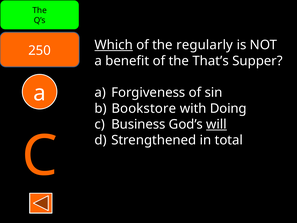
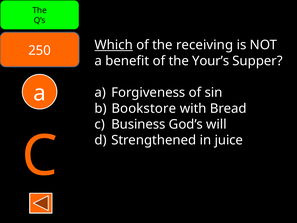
regularly: regularly -> receiving (205, 45)
That’s: That’s -> Your’s (211, 61)
Doing: Doing -> Bread (228, 108)
will underline: present -> none (216, 124)
total: total -> juice (229, 140)
